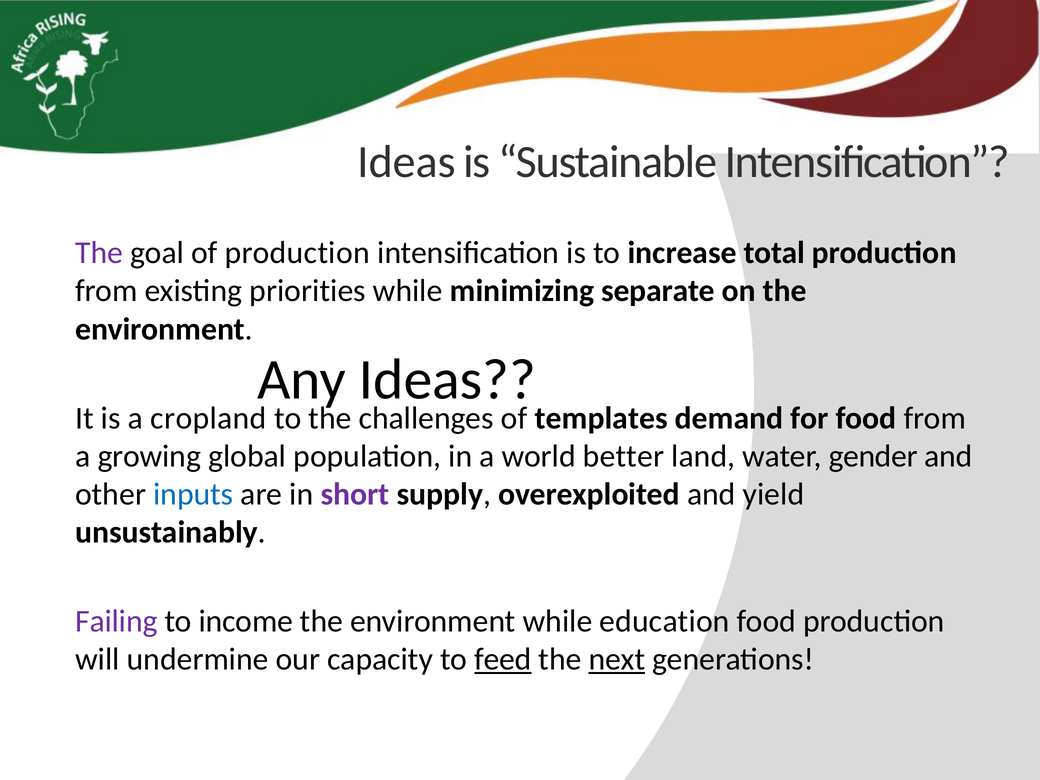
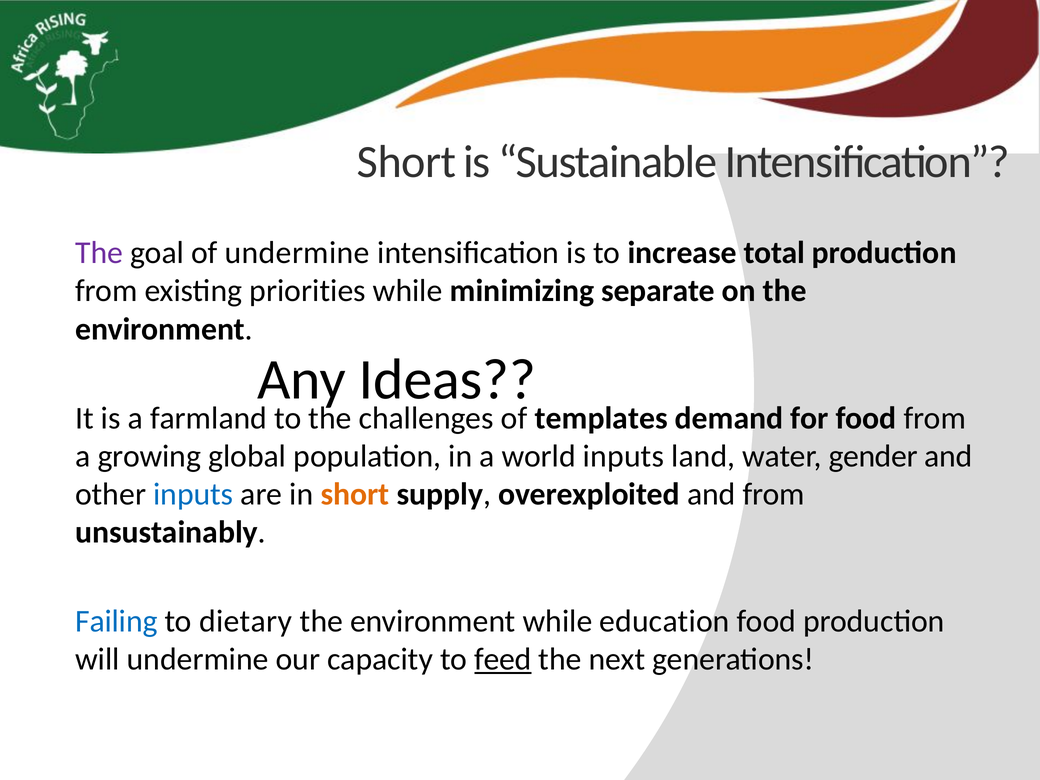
Ideas: Ideas -> Short (407, 162)
of production: production -> undermine (297, 253)
cropland: cropland -> farmland (209, 418)
world better: better -> inputs (624, 456)
short colour: purple -> orange (355, 494)
and yield: yield -> from (774, 494)
Failing colour: purple -> blue (116, 621)
income: income -> dietary (246, 621)
next underline: present -> none (617, 659)
